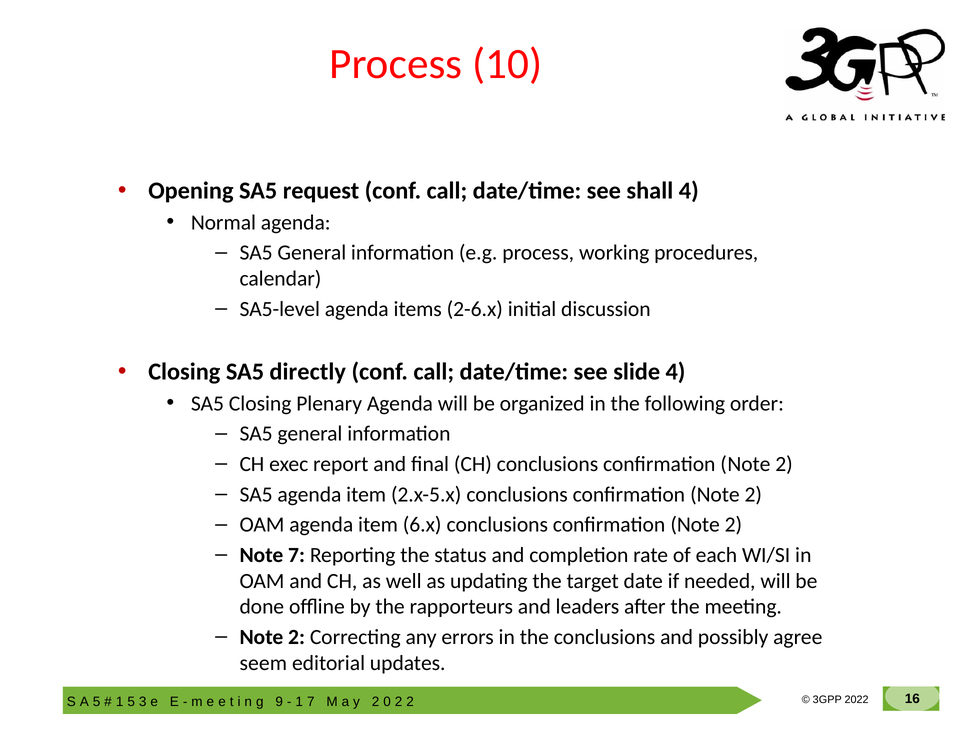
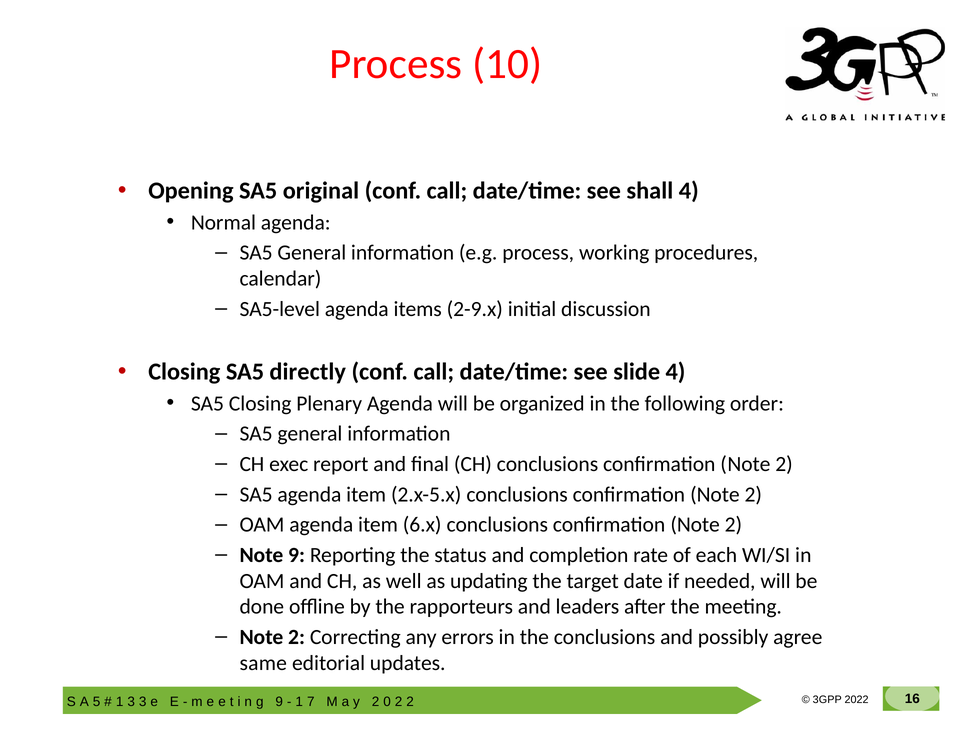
request: request -> original (321, 191)
2-6.x: 2-6.x -> 2-9.x (475, 309)
Note 7: 7 -> 9 (297, 555)
seem: seem -> same (263, 663)
1 5: 5 -> 3 (131, 702)
